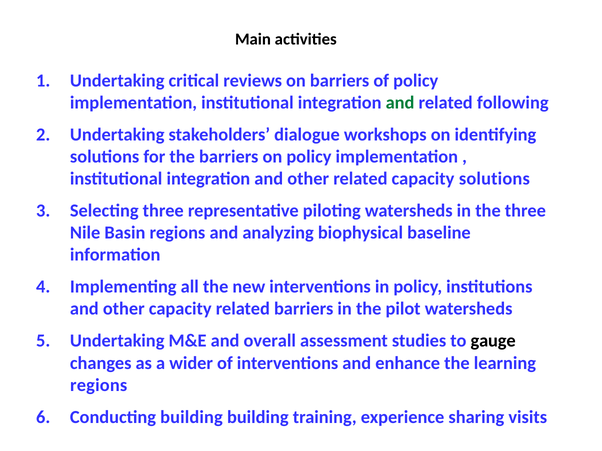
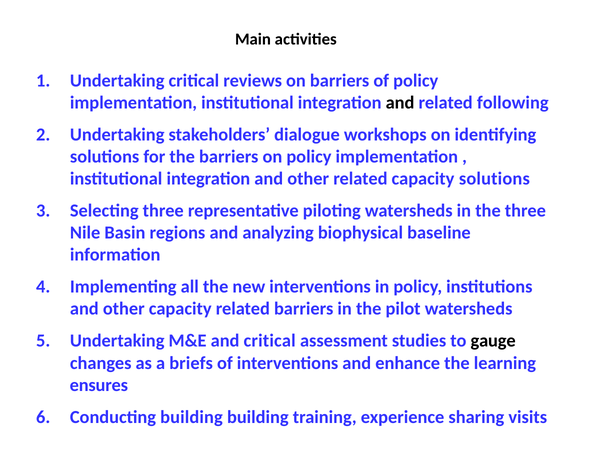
and colour: green -> black (400, 103)
and overall: overall -> critical (270, 341)
wider: wider -> briefs (191, 363)
regions: regions -> ensures (99, 385)
